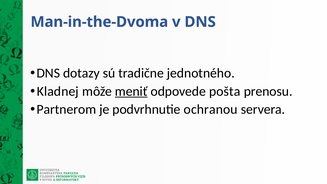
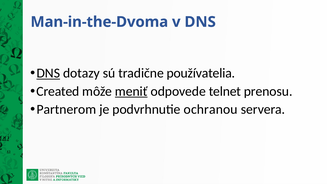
DNS underline: none -> present (48, 73)
jednotného: jednotného -> používatelia (201, 73)
Kladnej: Kladnej -> Created (58, 91)
pošta: pošta -> telnet (225, 91)
